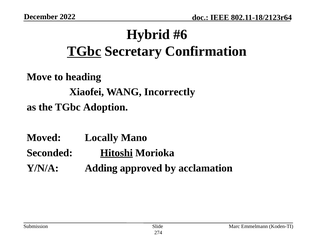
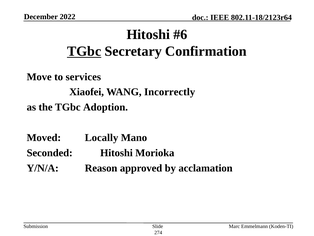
Hybrid: Hybrid -> Hitoshi (148, 34)
heading: heading -> services (83, 77)
Hitoshi underline: present -> none (116, 153)
Adding: Adding -> Reason (101, 168)
